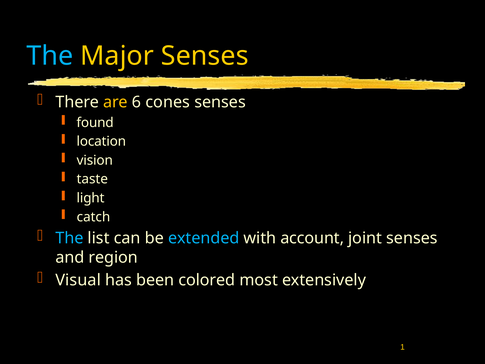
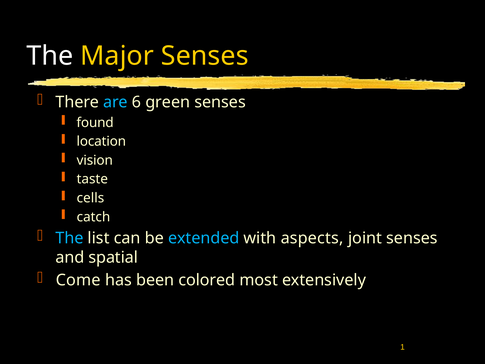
The colour: light blue -> white (50, 56)
are colour: yellow -> light blue (115, 102)
cones: cones -> green (168, 102)
light: light -> cells (90, 198)
account: account -> aspects (312, 238)
region: region -> spatial (113, 257)
Visual: Visual -> Come (78, 280)
